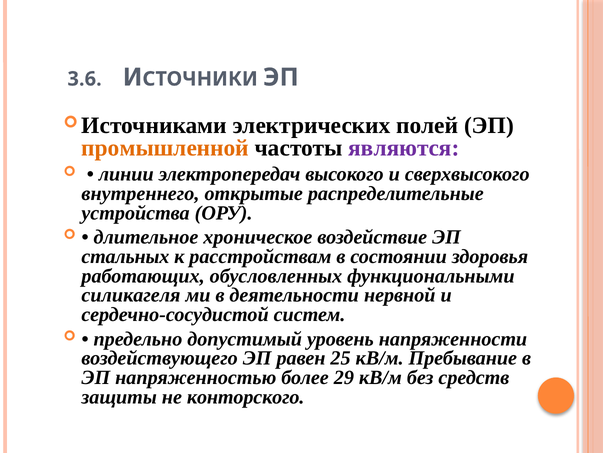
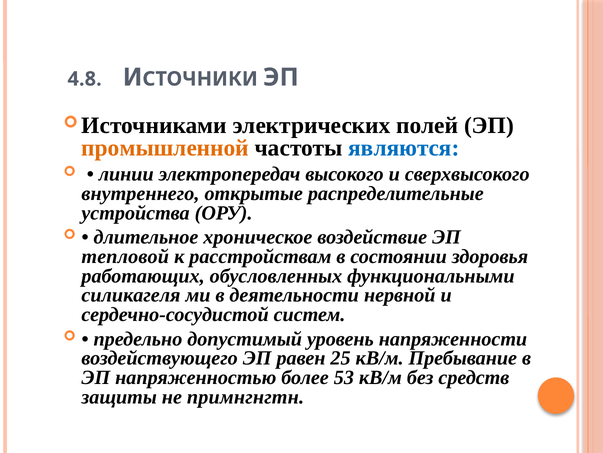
3.6: 3.6 -> 4.8 (85, 79)
являются colour: purple -> blue (404, 148)
стальных: стальных -> тепловой (125, 256)
29: 29 -> 53 (344, 377)
конторского: конторского -> примнгнгтн (246, 396)
